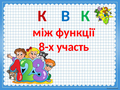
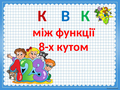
участь: участь -> кутом (73, 47)
